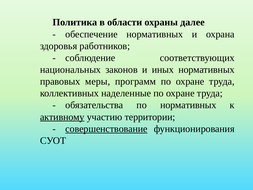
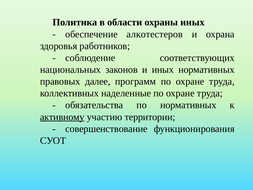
охраны далее: далее -> иных (192, 22)
обеспечение нормативных: нормативных -> алкотестеров (155, 34)
меры: меры -> далее (98, 81)
совершенствование underline: present -> none (106, 129)
